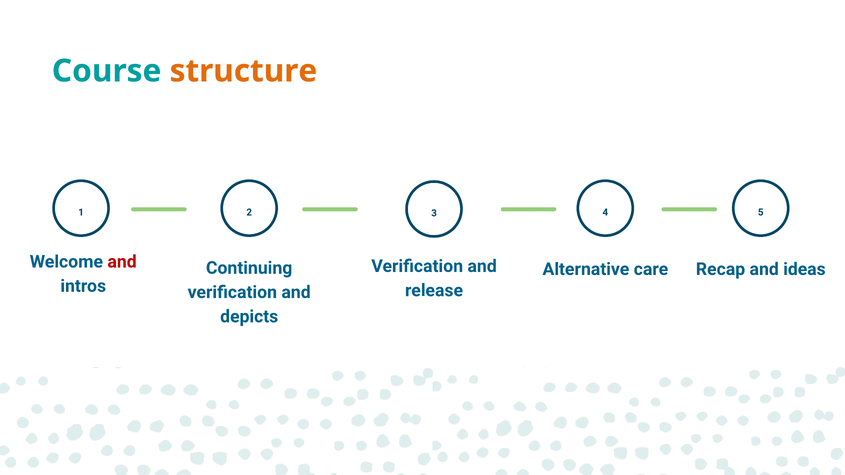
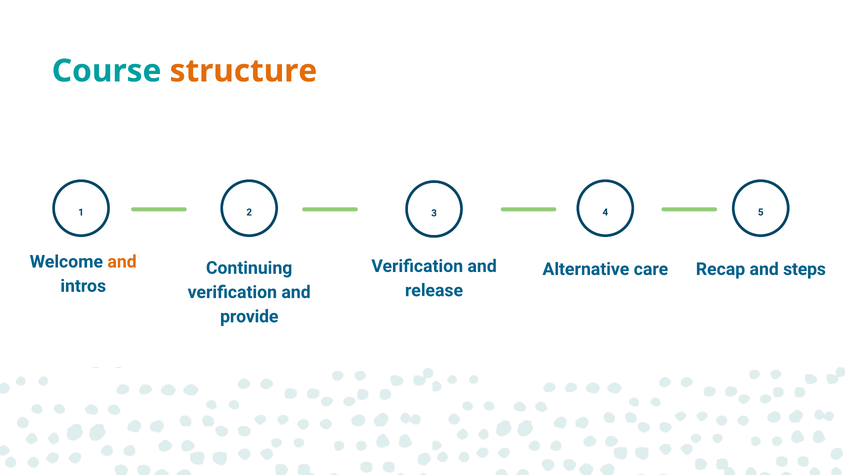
and colour: red -> orange (122, 262)
ideas: ideas -> steps (804, 269)
depicts: depicts -> provide (249, 317)
